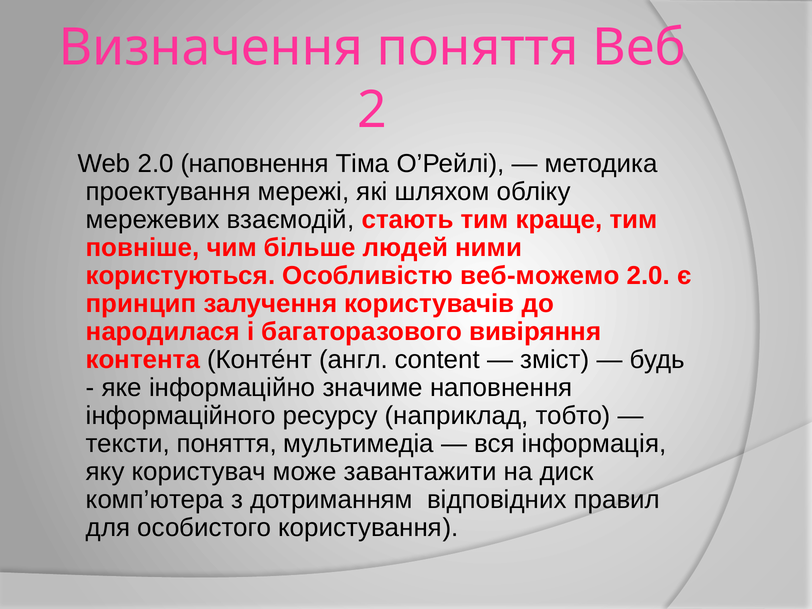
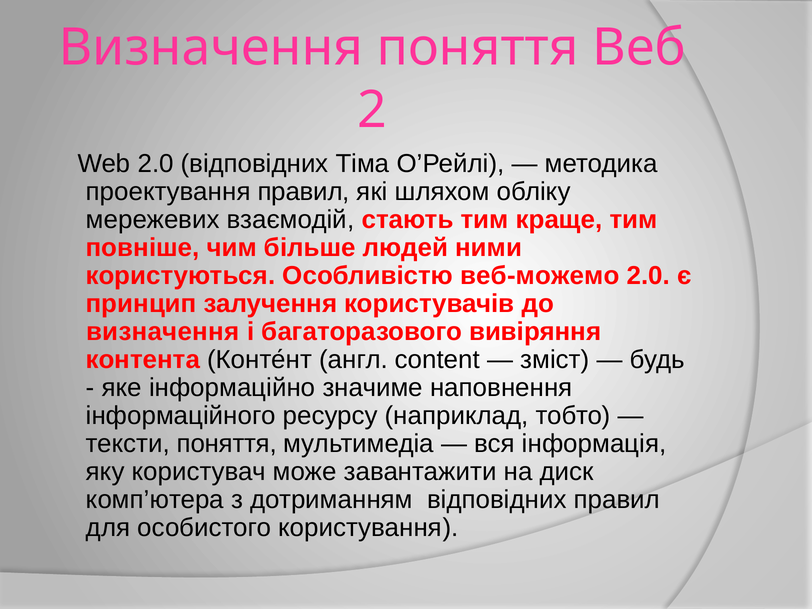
2.0 наповнення: наповнення -> відповідних (255, 163)
проектування мережі: мережі -> правил (304, 191)
народилася: народилася -> визначення (163, 331)
